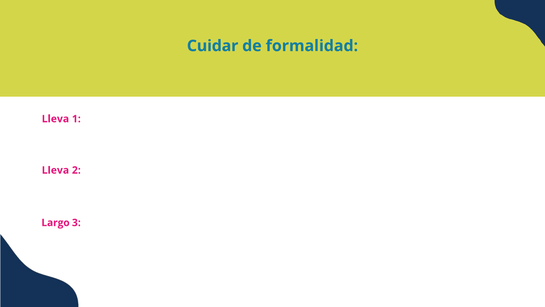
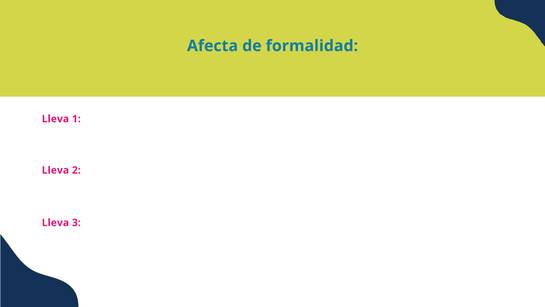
Cuidar: Cuidar -> Afecta (213, 46)
Largo: Largo -> Lleva (55, 222)
